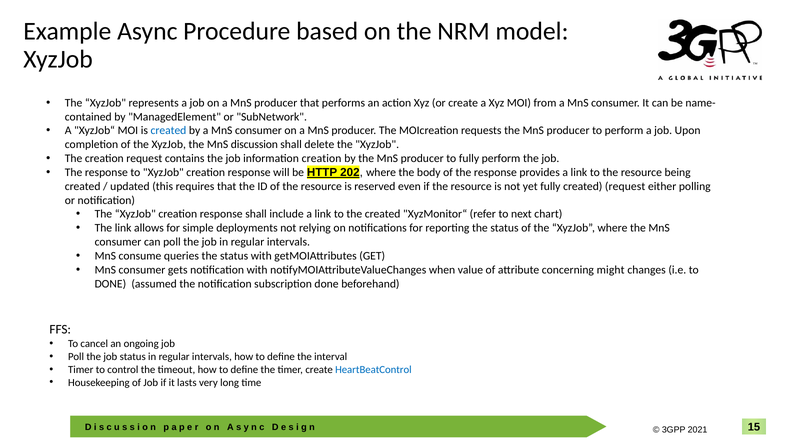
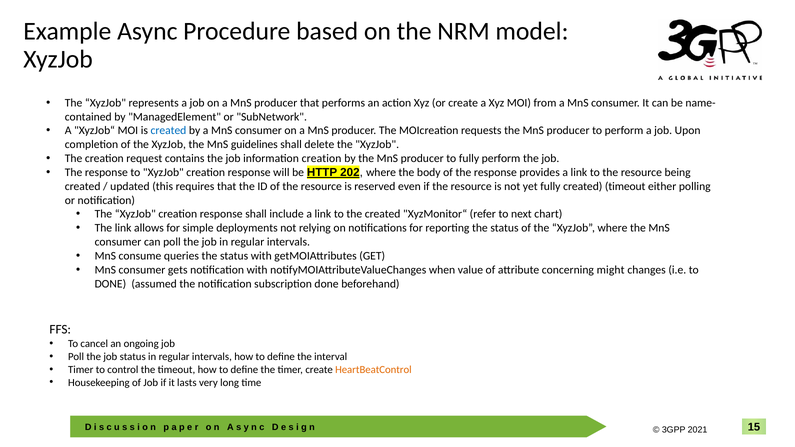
discussion: discussion -> guidelines (254, 145)
created request: request -> timeout (625, 186)
HeartBeatControl colour: blue -> orange (373, 370)
